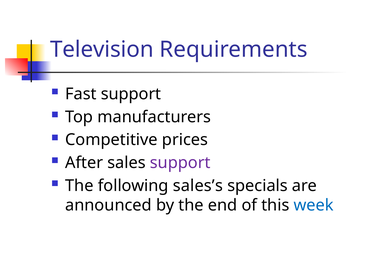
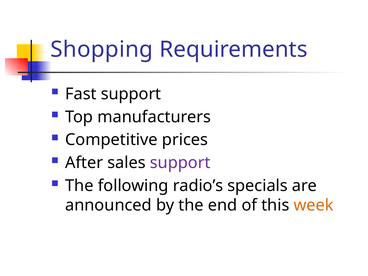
Television: Television -> Shopping (102, 49)
sales’s: sales’s -> radio’s (198, 186)
week colour: blue -> orange (314, 205)
